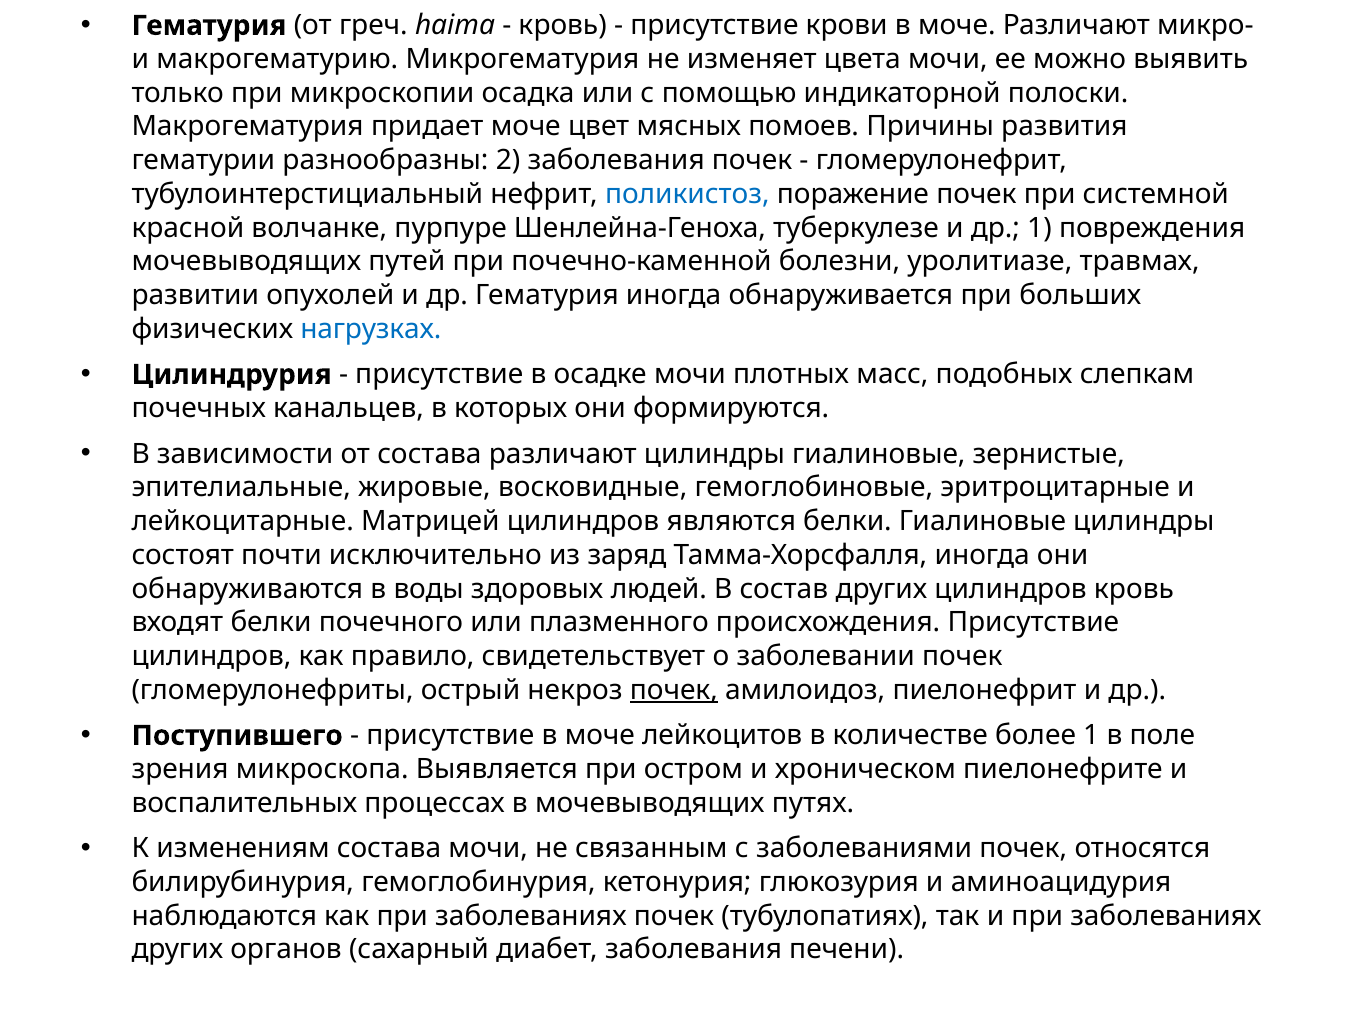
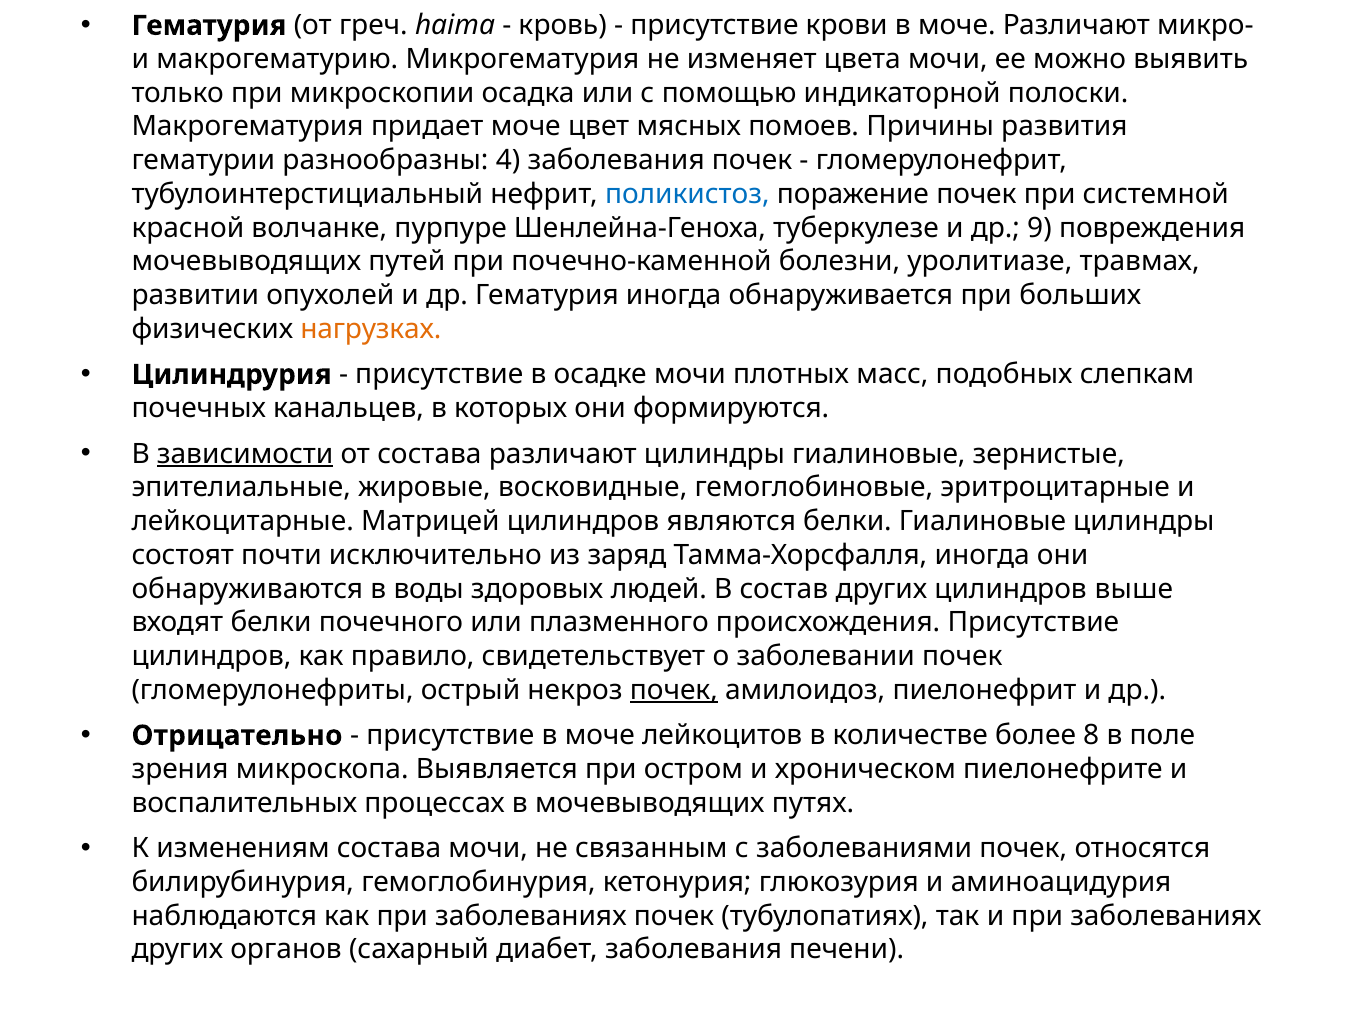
2: 2 -> 4 (508, 160)
др 1: 1 -> 9 (1039, 228)
нагрузках colour: blue -> orange (371, 329)
зависимости underline: none -> present (245, 454)
цилиндров кровь: кровь -> выше (1134, 589)
Поступившего: Поступившего -> Отрицательно (237, 736)
более 1: 1 -> 8 (1091, 736)
